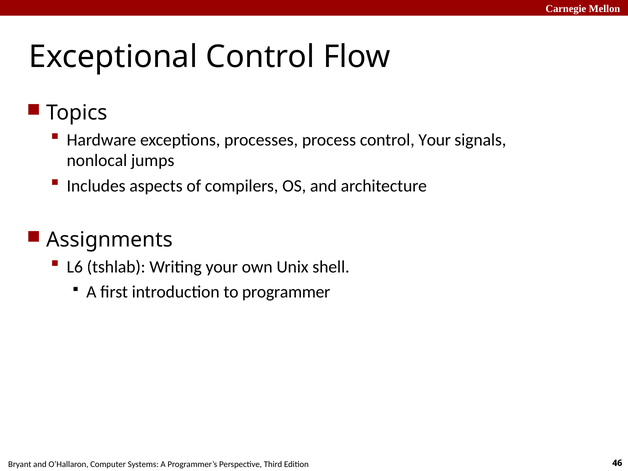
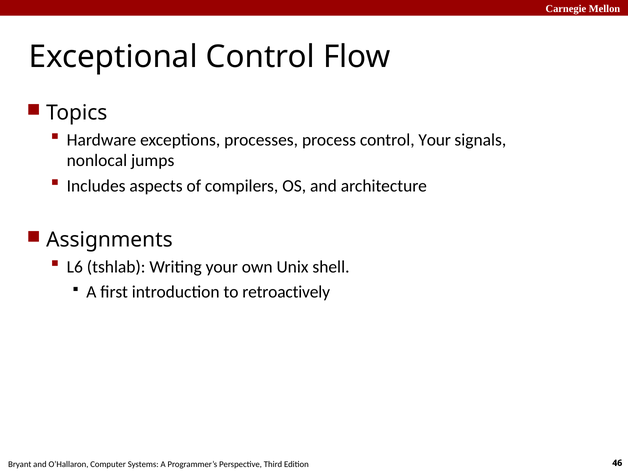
programmer: programmer -> retroactively (286, 292)
